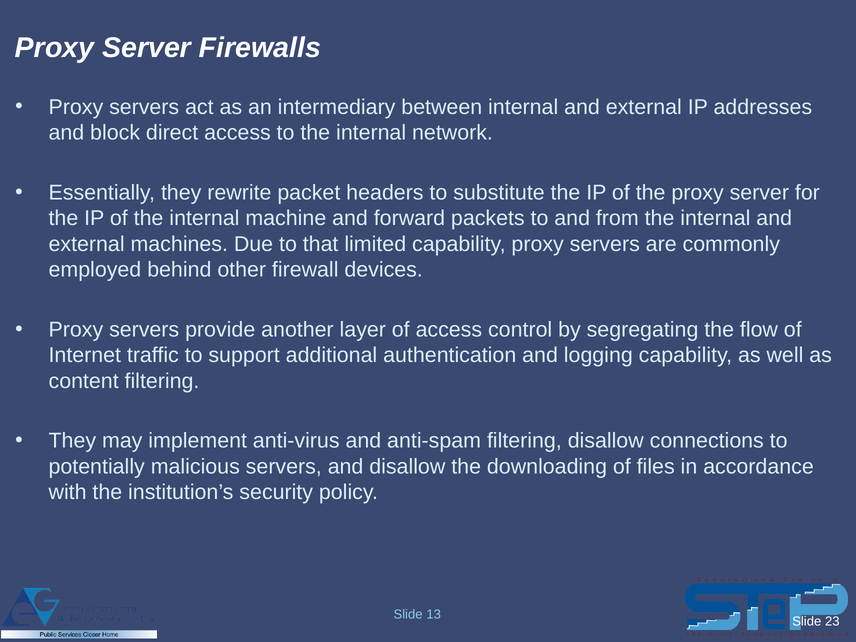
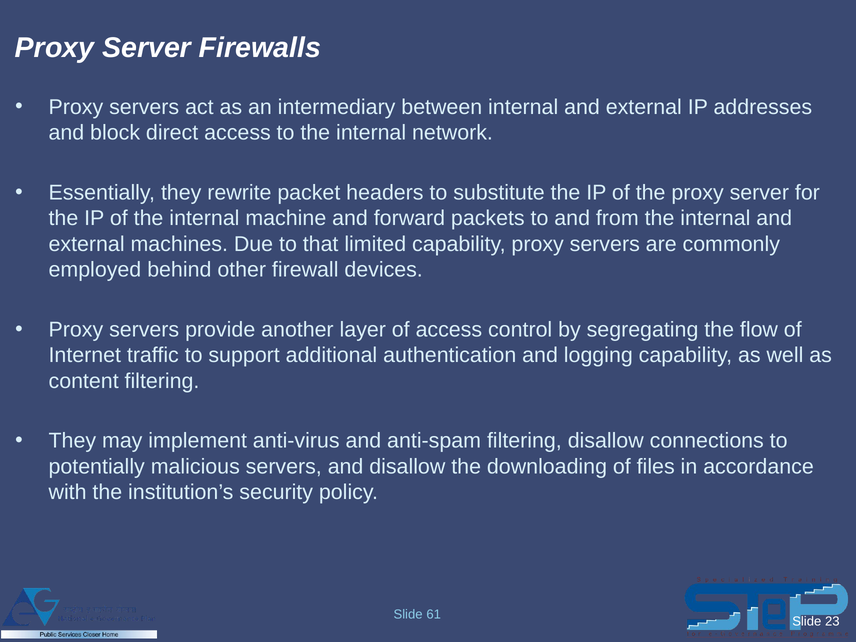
13: 13 -> 61 (434, 614)
